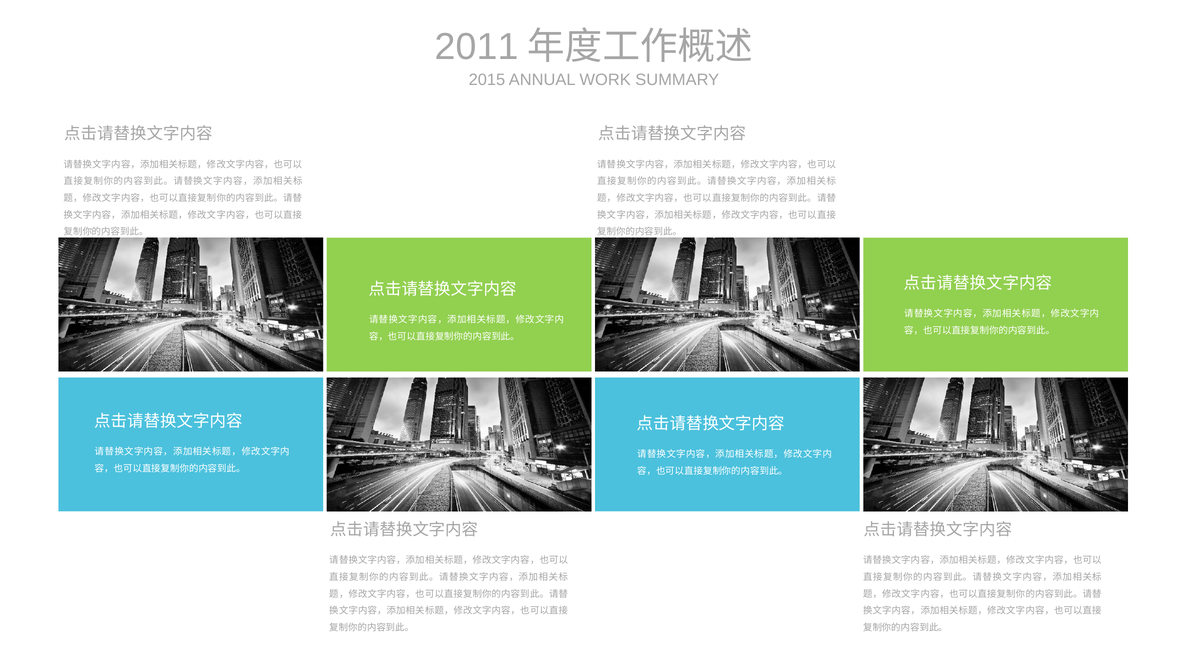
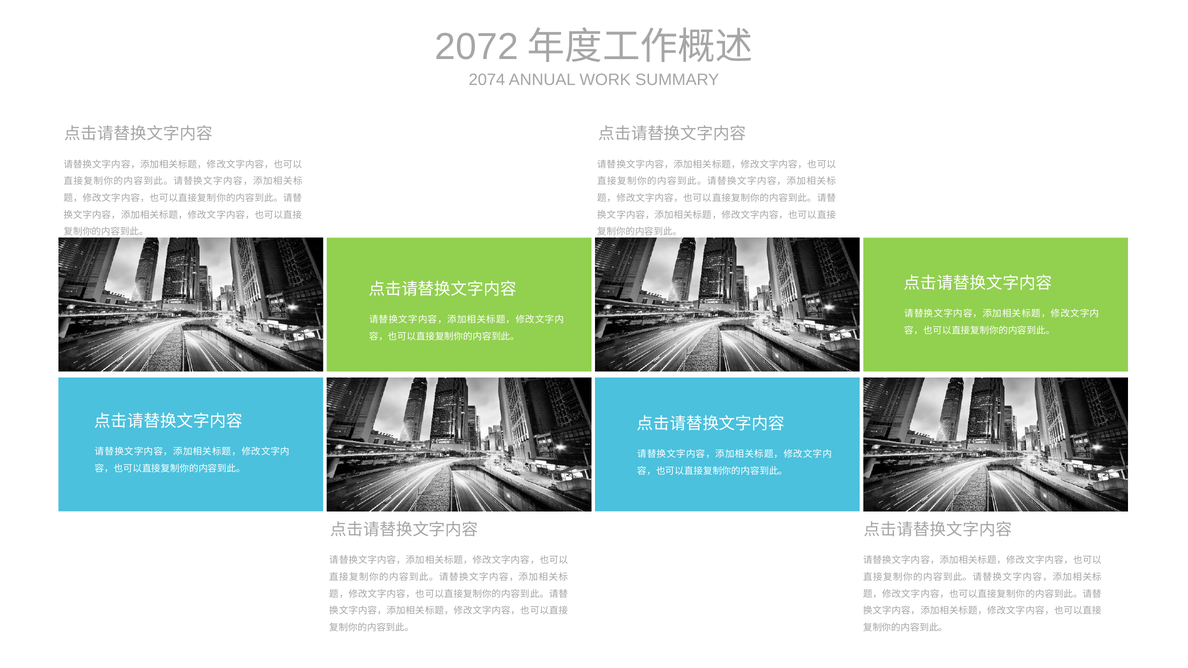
2011: 2011 -> 2072 (477, 47)
2015: 2015 -> 2074 (487, 80)
